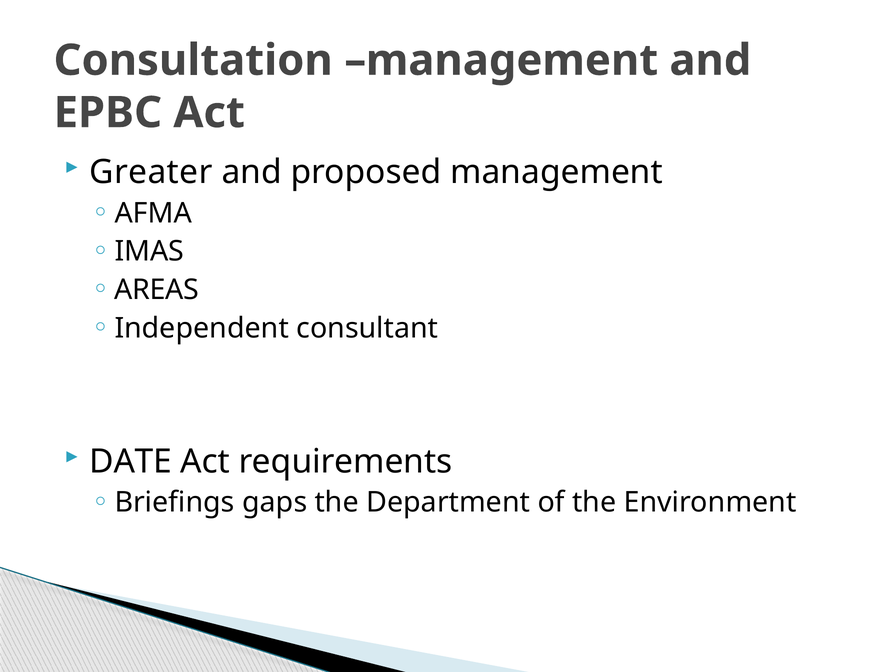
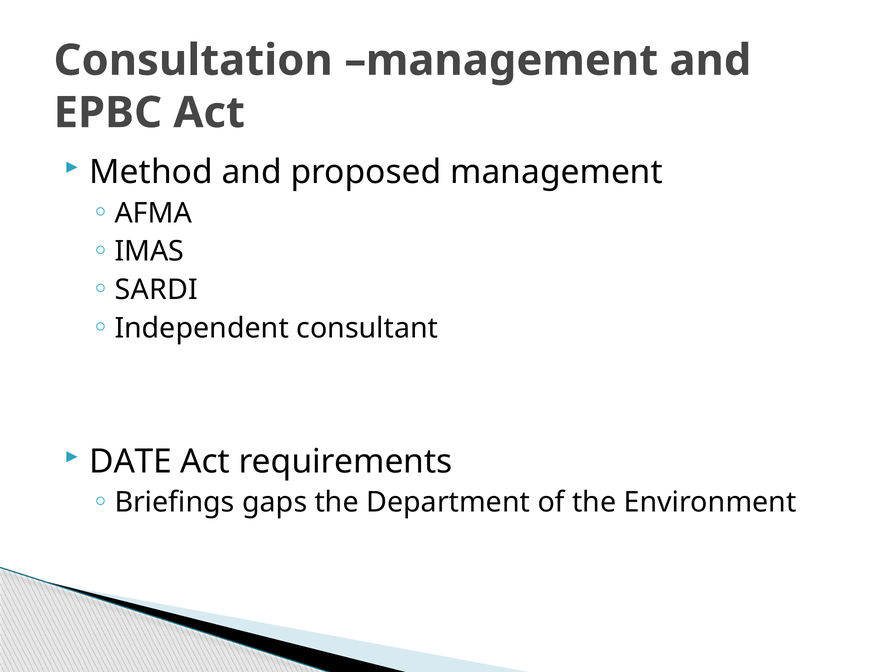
Greater: Greater -> Method (151, 172)
AREAS: AREAS -> SARDI (156, 290)
